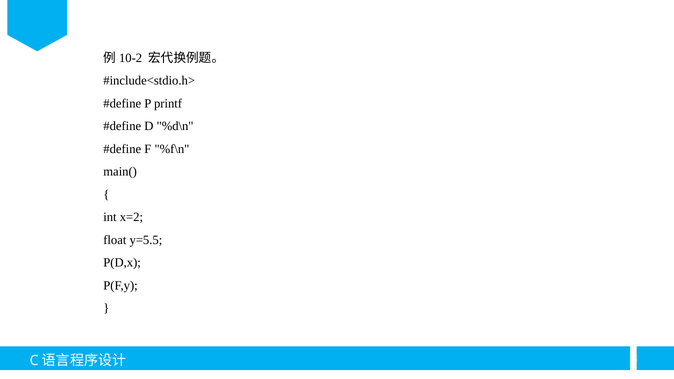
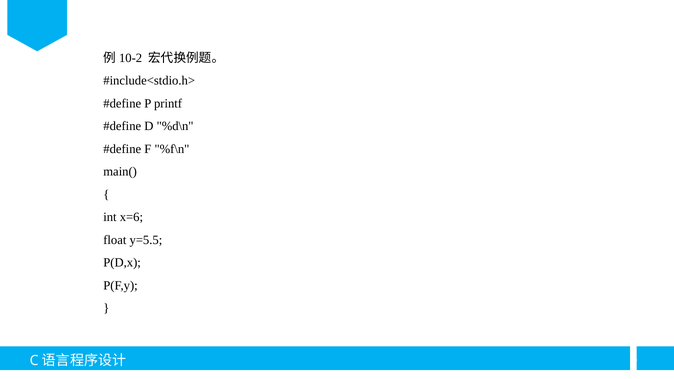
x=2: x=2 -> x=6 (131, 217)
